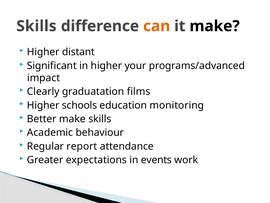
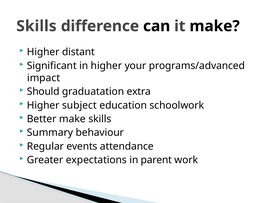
can colour: orange -> black (157, 26)
Clearly: Clearly -> Should (43, 91)
films: films -> extra (139, 91)
schools: schools -> subject (79, 105)
monitoring: monitoring -> schoolwork (177, 105)
Academic: Academic -> Summary (50, 132)
report: report -> events (82, 146)
events: events -> parent (156, 160)
